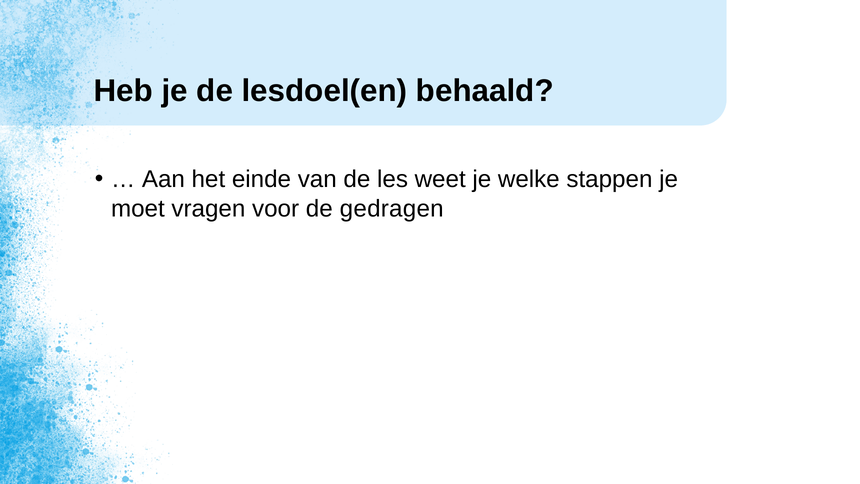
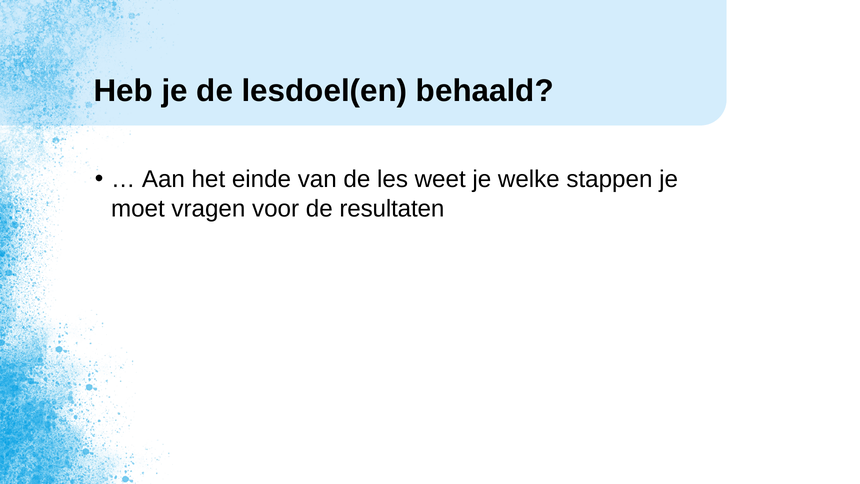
gedragen: gedragen -> resultaten (392, 208)
